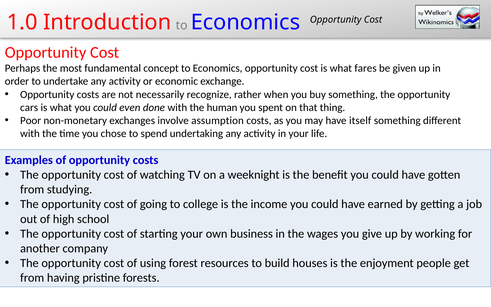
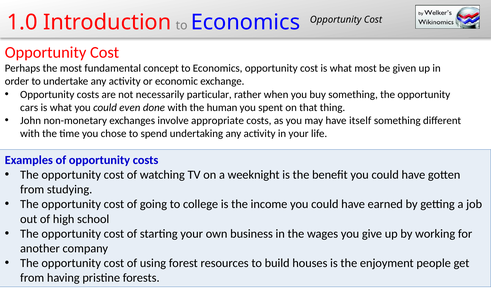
what fares: fares -> most (366, 68)
recognize: recognize -> particular (209, 94)
Poor: Poor -> John (31, 121)
assumption: assumption -> appropriate (218, 121)
